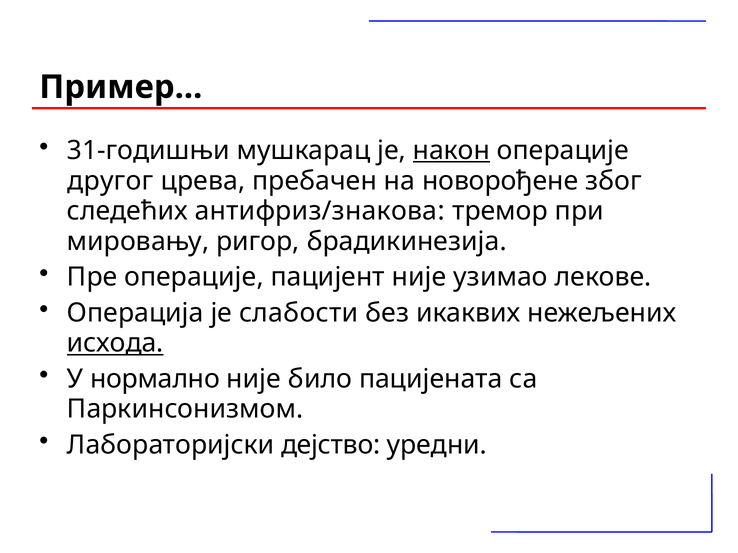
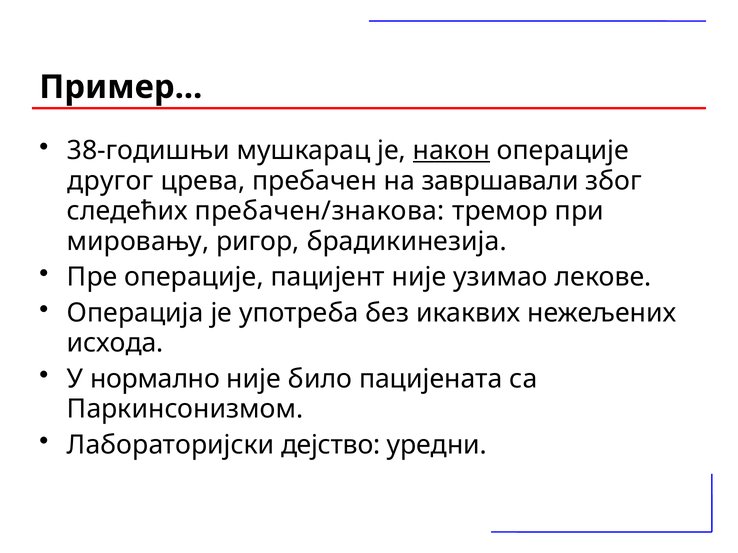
31-годишњи: 31-годишњи -> 38-годишњи (148, 151)
новорођене: новорођене -> завршавали (500, 181)
антифриз/знакова: антифриз/знакова -> пребачен/знакова (320, 211)
слабости: слабости -> употреба (299, 313)
исхода underline: present -> none (115, 343)
